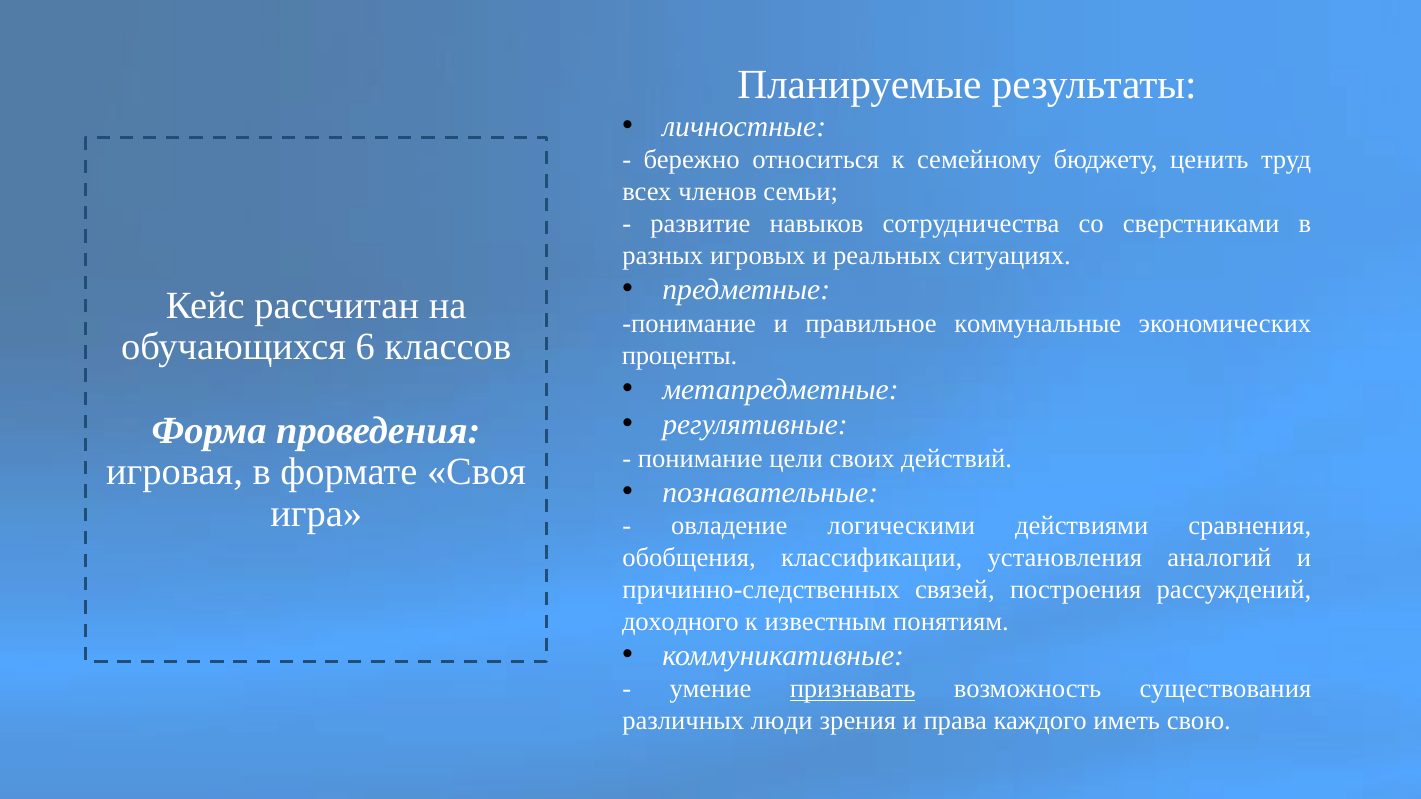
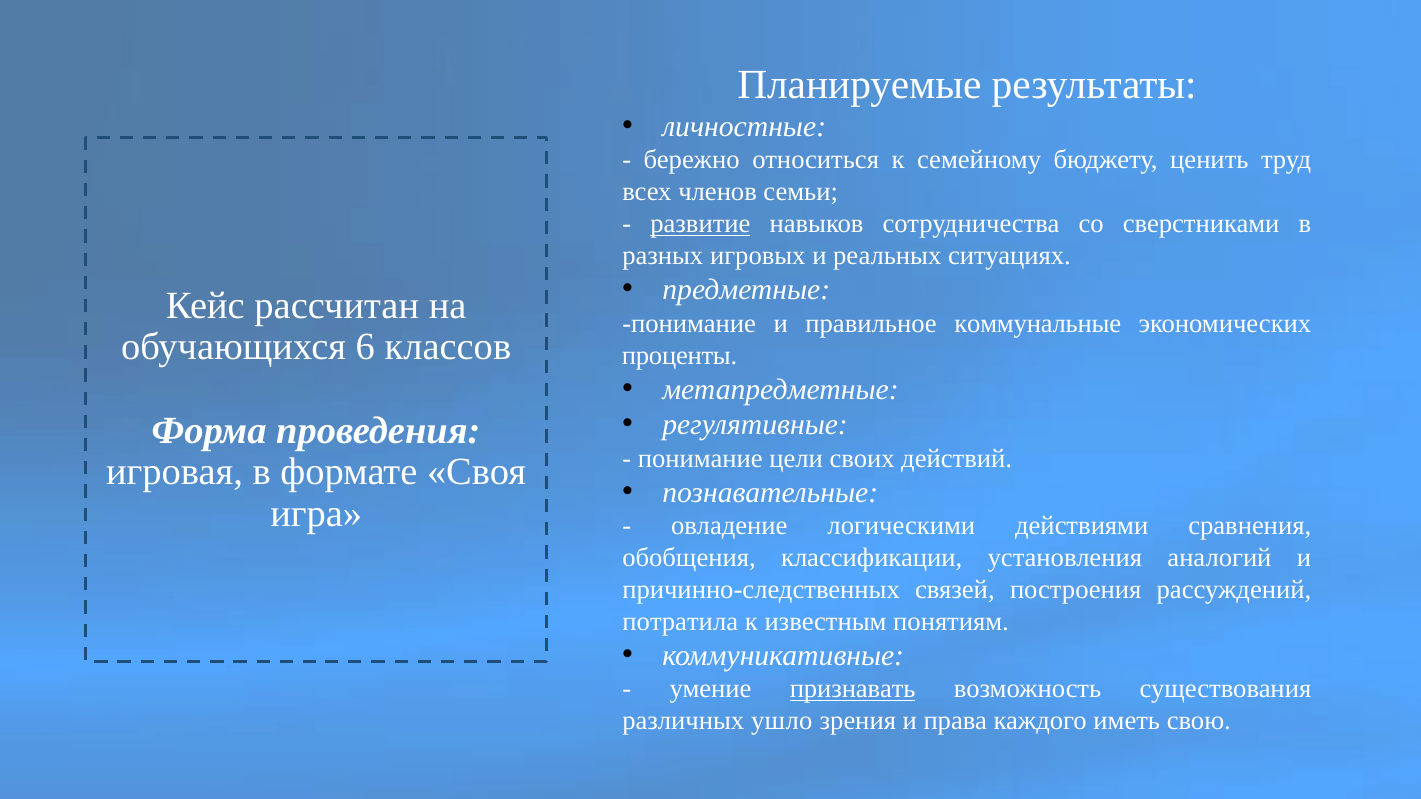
развитие underline: none -> present (700, 224)
доходного: доходного -> потратила (680, 622)
люди: люди -> ушло (782, 721)
